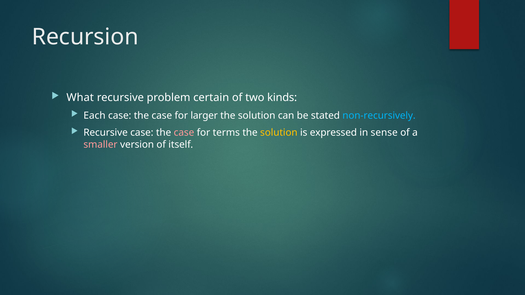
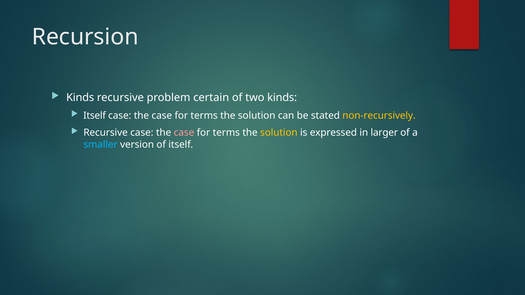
What: What -> Kinds (80, 98)
Each: Each -> Itself (95, 116)
larger: larger -> terms (204, 116)
non-recursively colour: light blue -> yellow (379, 116)
sense: sense -> larger (384, 133)
smaller colour: pink -> light blue (101, 145)
